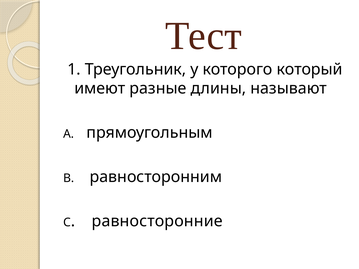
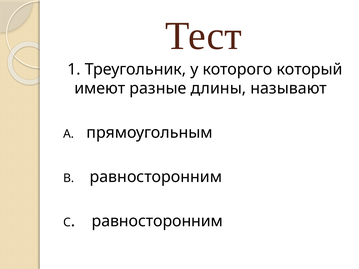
равносторонние: равносторонние -> равносторонним (157, 221)
